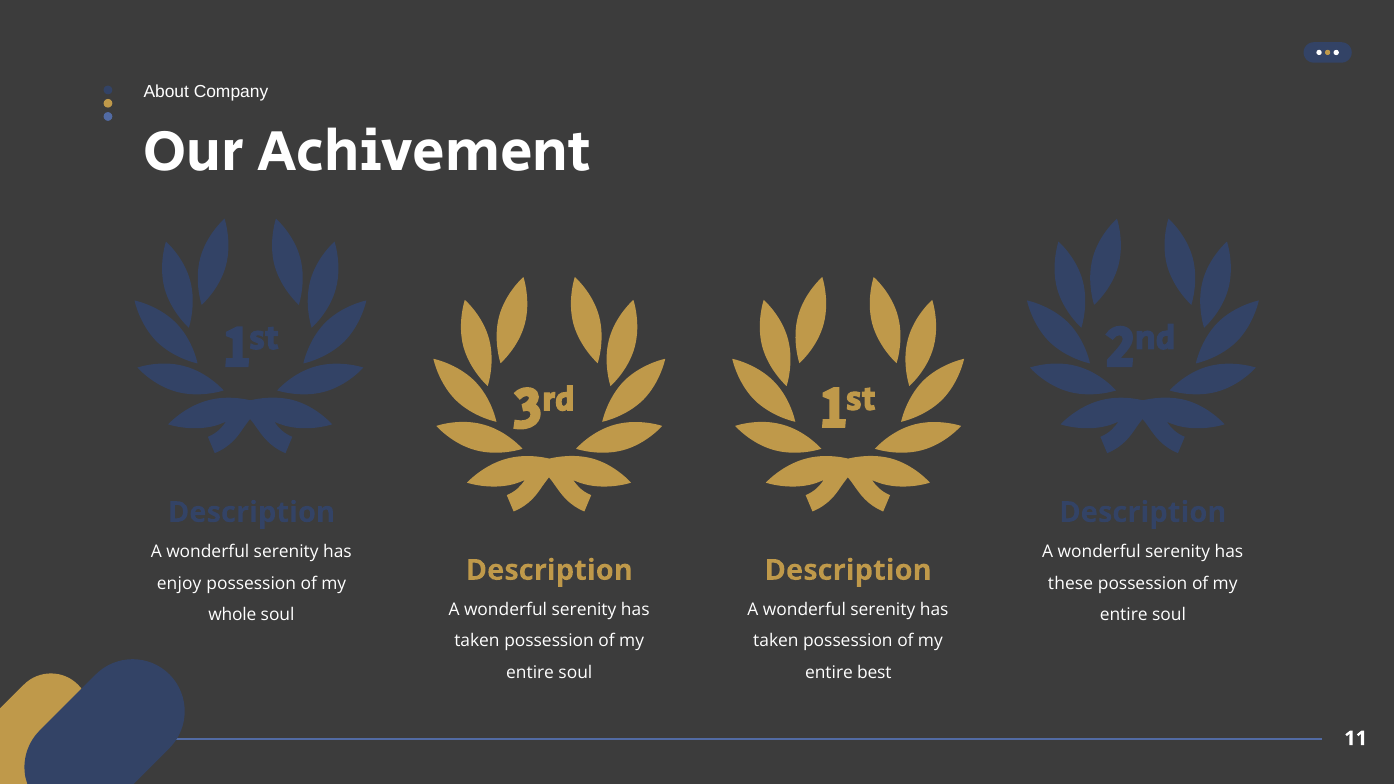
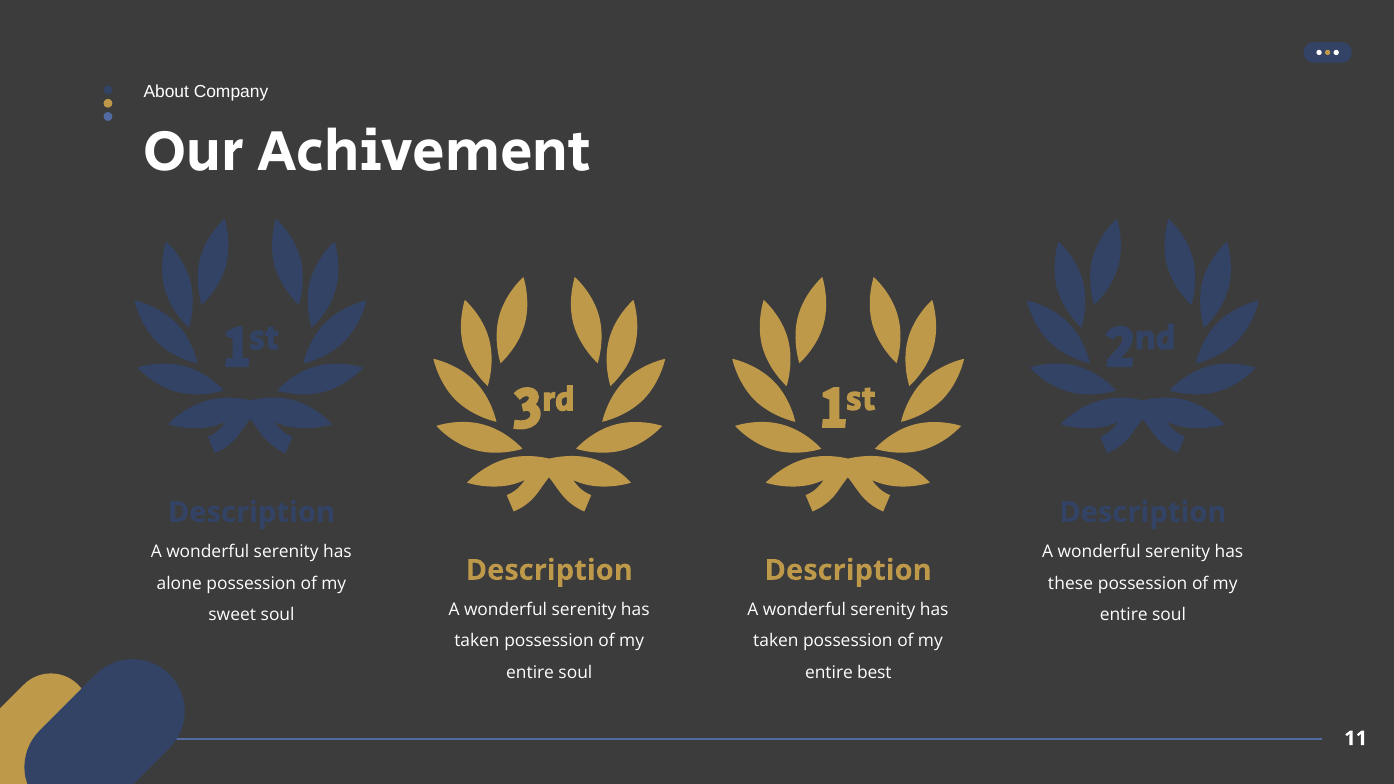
enjoy: enjoy -> alone (179, 583)
whole: whole -> sweet (232, 615)
